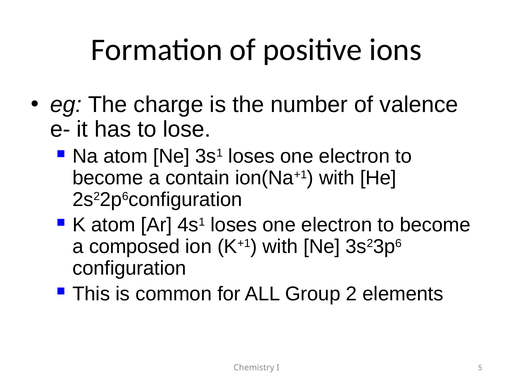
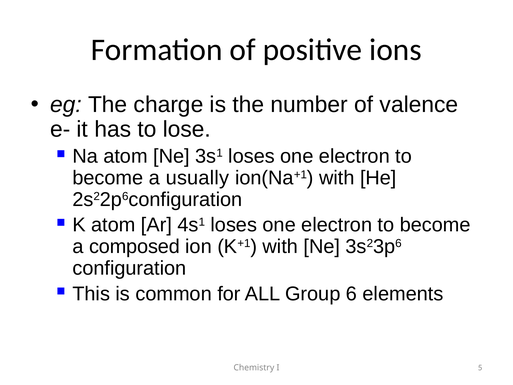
contain: contain -> usually (197, 178)
2: 2 -> 6 (352, 294)
